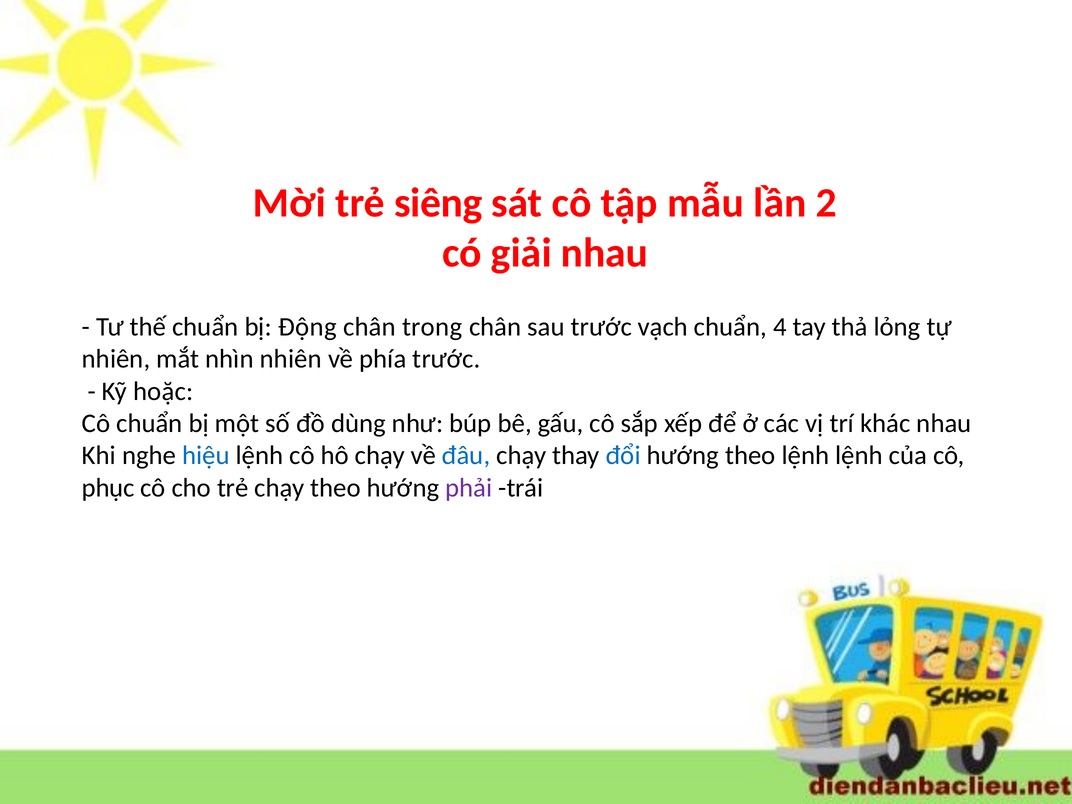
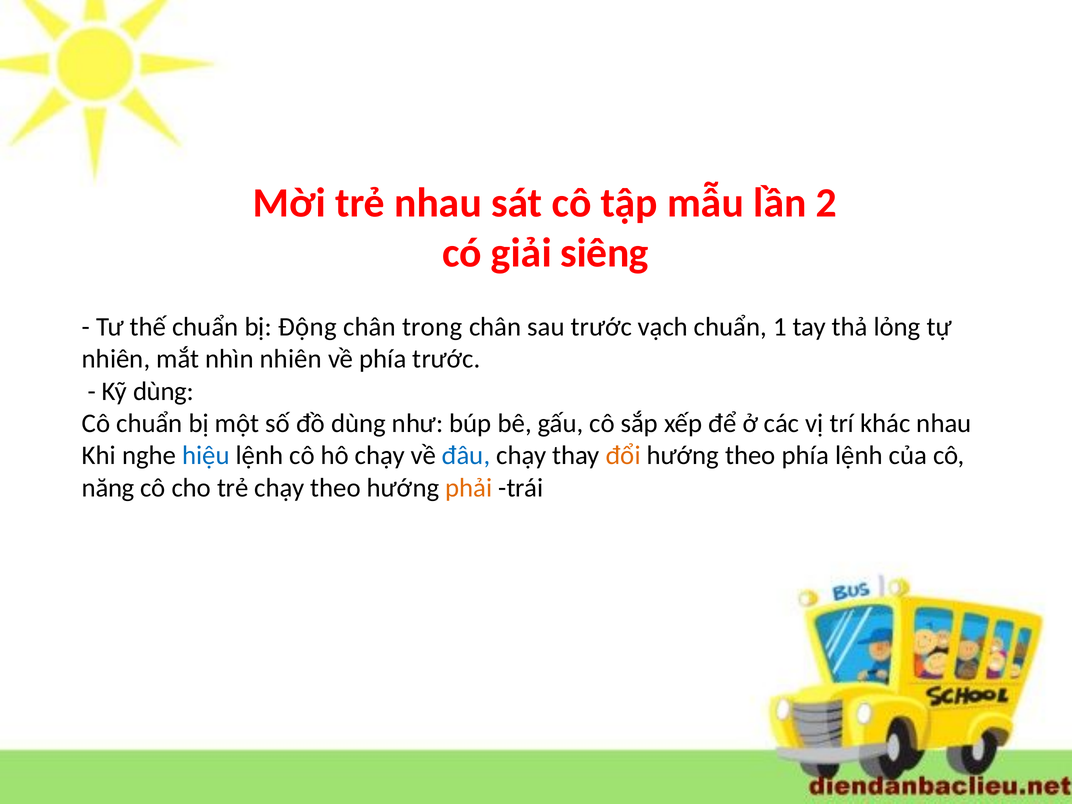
trẻ siêng: siêng -> nhau (438, 203)
giải nhau: nhau -> siêng (605, 253)
4: 4 -> 1 (780, 327)
Kỹ hoặc: hoặc -> dùng (163, 391)
đổi colour: blue -> orange (623, 456)
theo lệnh: lệnh -> phía (805, 456)
phục: phục -> năng (108, 488)
phải colour: purple -> orange (469, 488)
